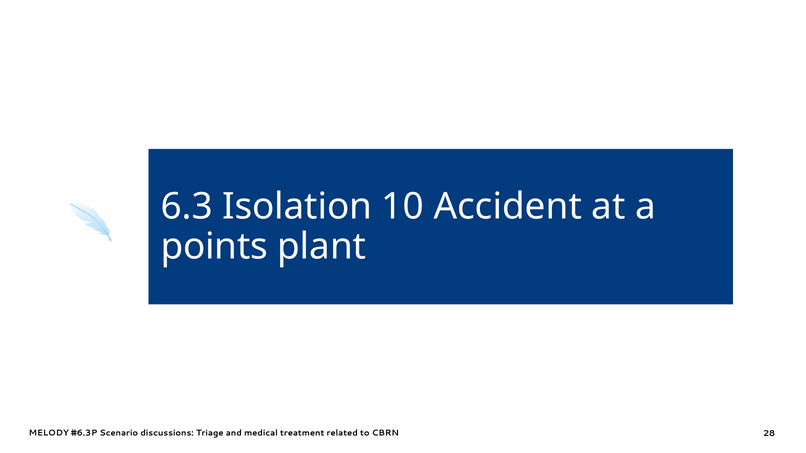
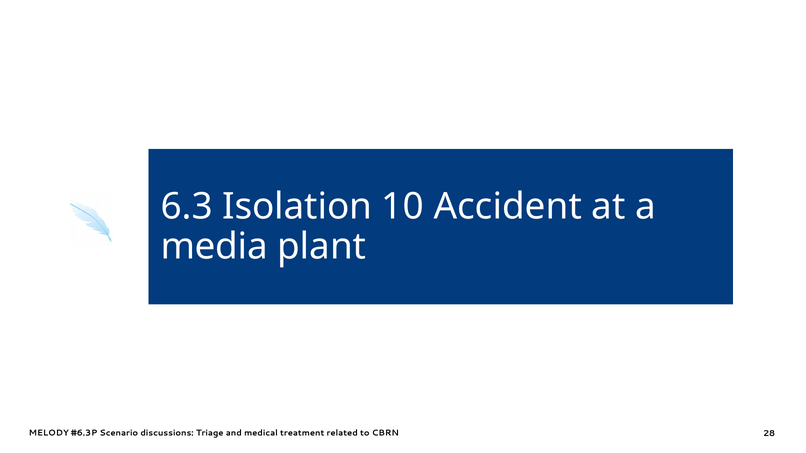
points: points -> media (214, 247)
